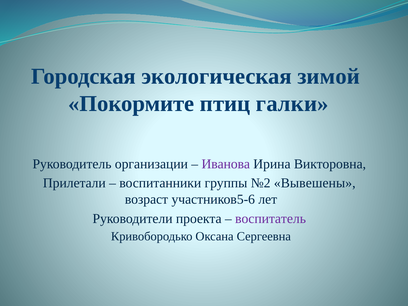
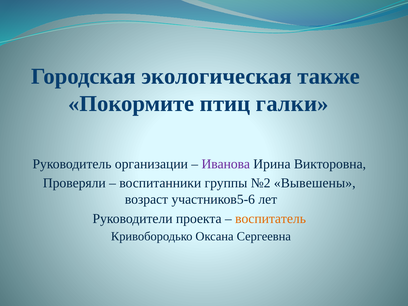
зимой: зимой -> также (329, 76)
Прилетали: Прилетали -> Проверяли (74, 183)
воспитатель colour: purple -> orange (271, 219)
